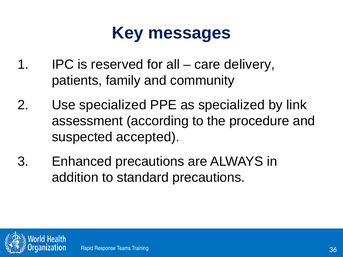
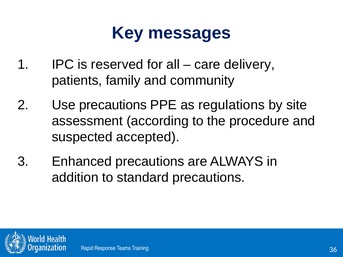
Use specialized: specialized -> precautions (113, 105)
as specialized: specialized -> regulations (232, 105)
link: link -> site (297, 105)
